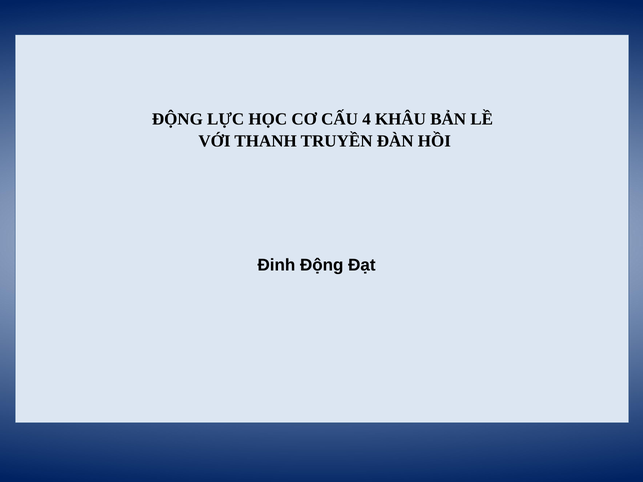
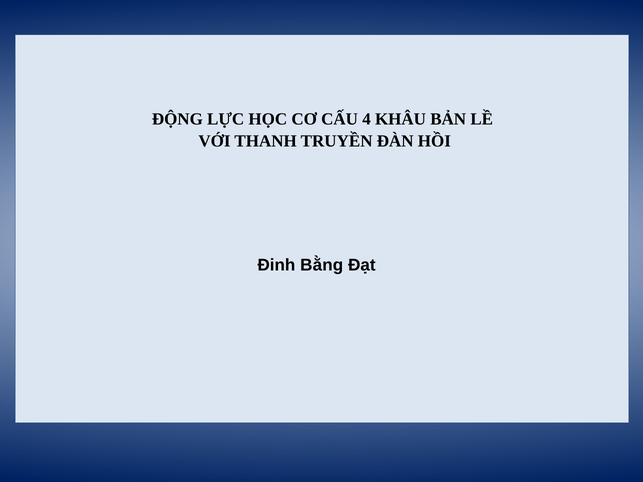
Đinh Động: Động -> Bằng (322, 265)
